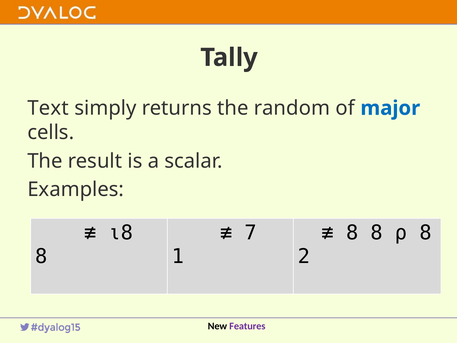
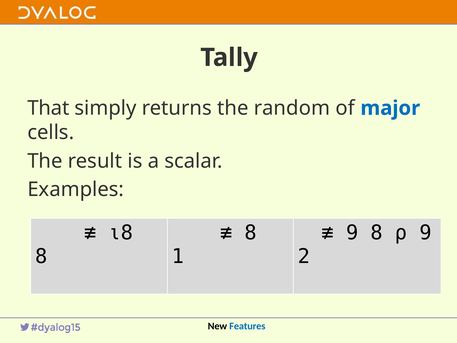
Text: Text -> That (48, 108)
7: 7 -> 8 (251, 233)
8: 8 -> 9 (352, 233)
8: 8 -> 9 (426, 233)
Features colour: purple -> blue (247, 326)
